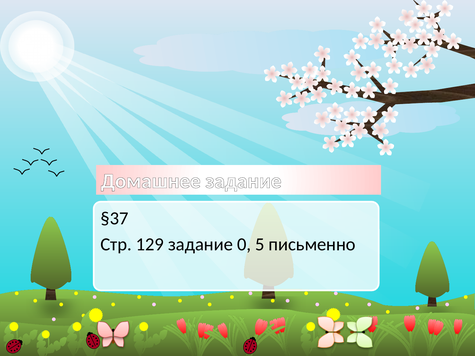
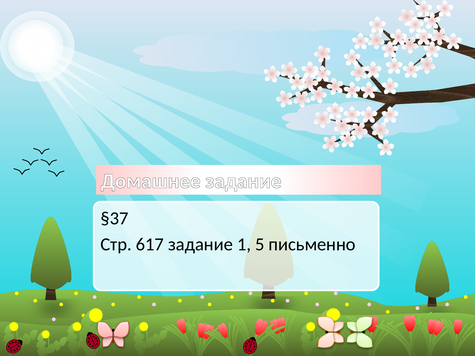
129: 129 -> 617 (150, 245)
0: 0 -> 1 (244, 245)
